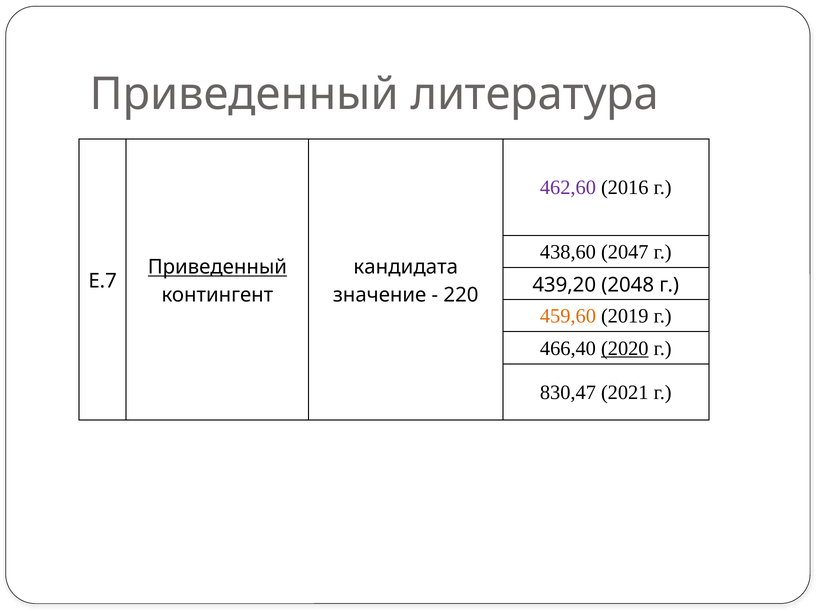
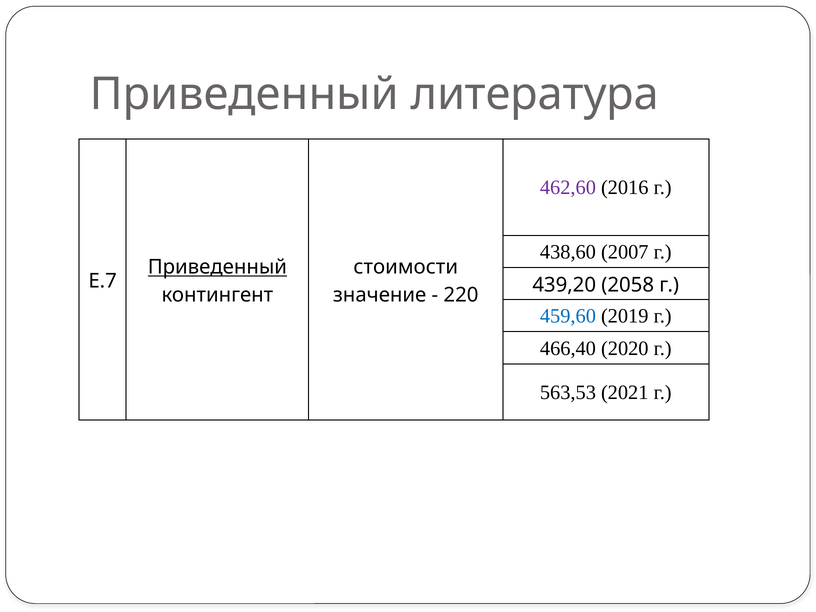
2047: 2047 -> 2007 (625, 252)
кандидата: кандидата -> стоимости (406, 267)
2048: 2048 -> 2058 (628, 285)
459,60 colour: orange -> blue (568, 316)
2020 underline: present -> none (625, 348)
830,47: 830,47 -> 563,53 (568, 393)
